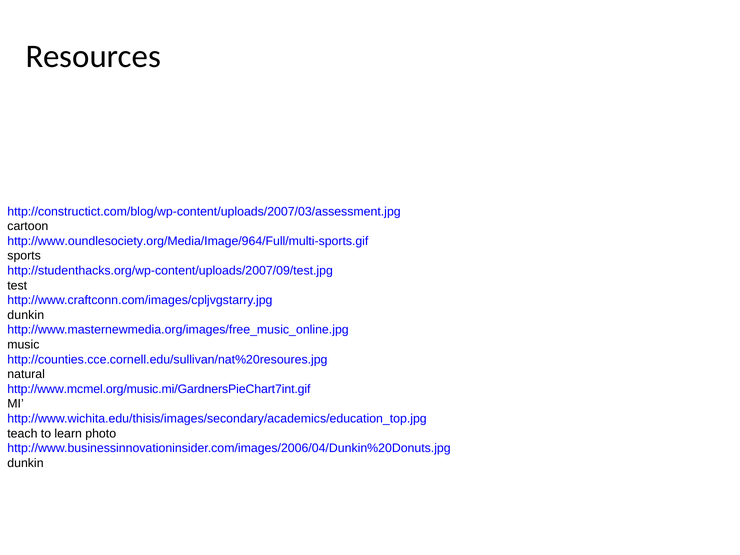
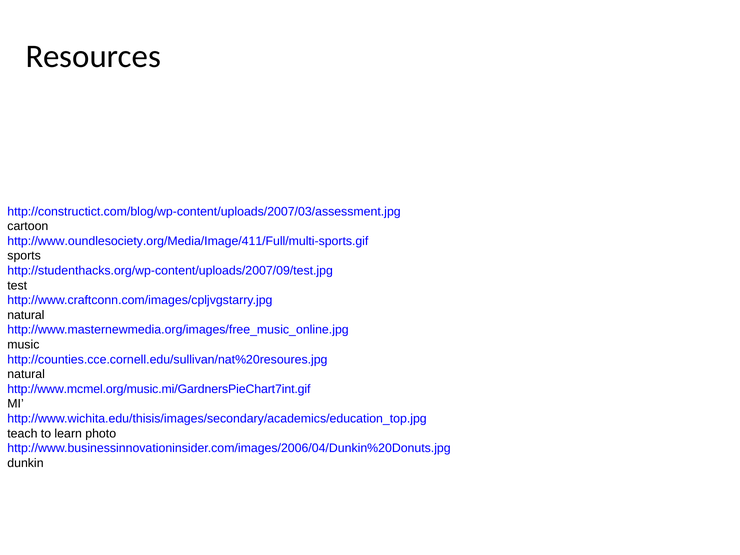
http://www.oundlesociety.org/Media/Image/964/Full/multi-sports.gif: http://www.oundlesociety.org/Media/Image/964/Full/multi-sports.gif -> http://www.oundlesociety.org/Media/Image/411/Full/multi-sports.gif (188, 241)
dunkin: dunkin -> natural (26, 315)
